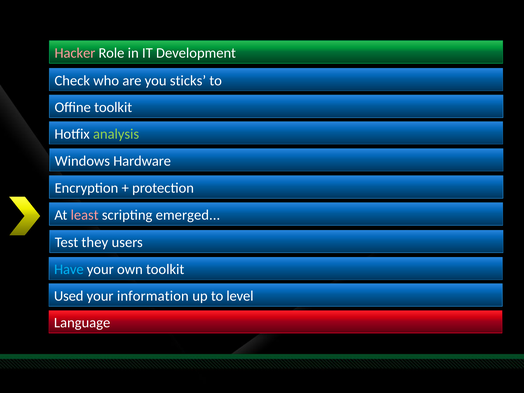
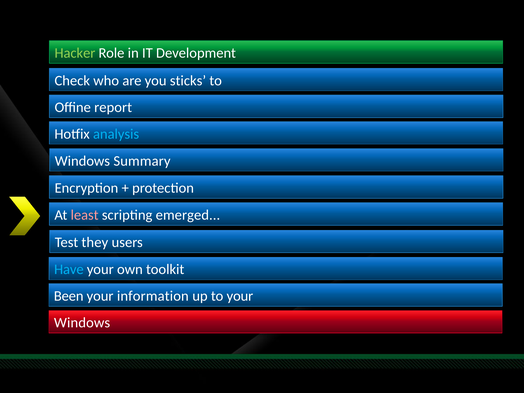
Hacker colour: pink -> light green (75, 53)
Offine toolkit: toolkit -> report (113, 107)
analysis colour: light green -> light blue (116, 134)
Hardware: Hardware -> Summary (142, 161)
Used: Used -> Been (69, 296)
to level: level -> your (240, 296)
Language: Language -> Windows (82, 323)
